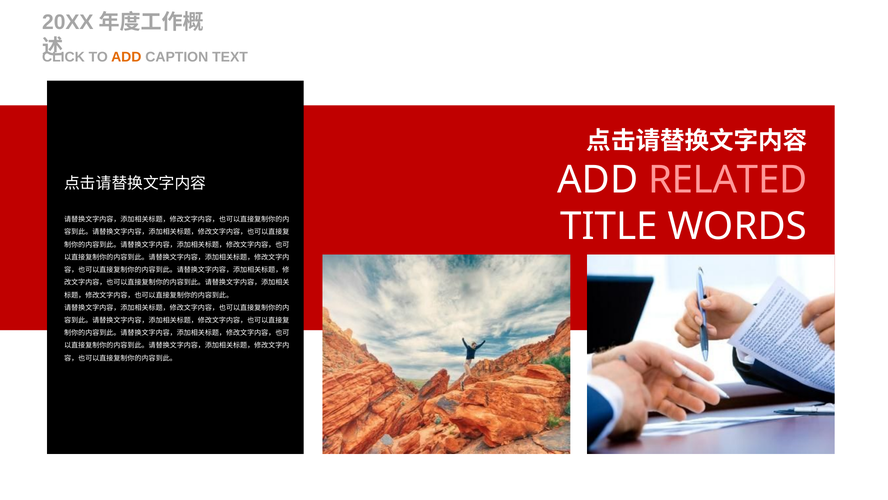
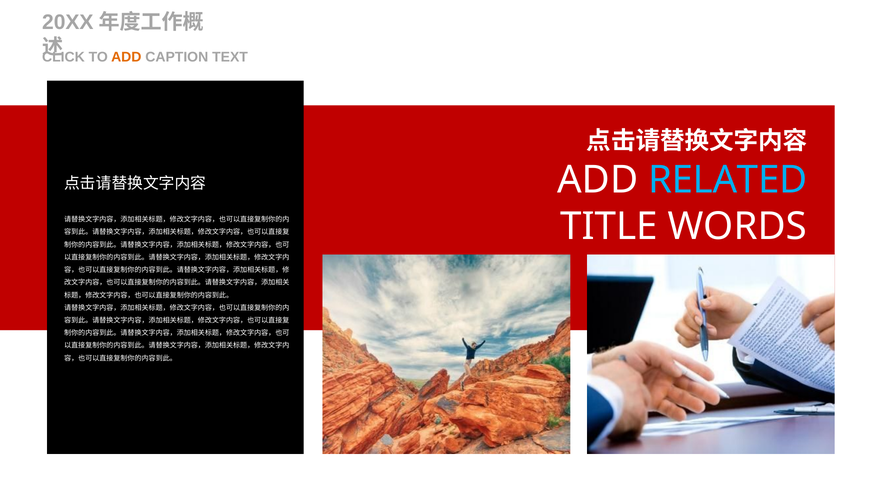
RELATED colour: pink -> light blue (728, 180)
